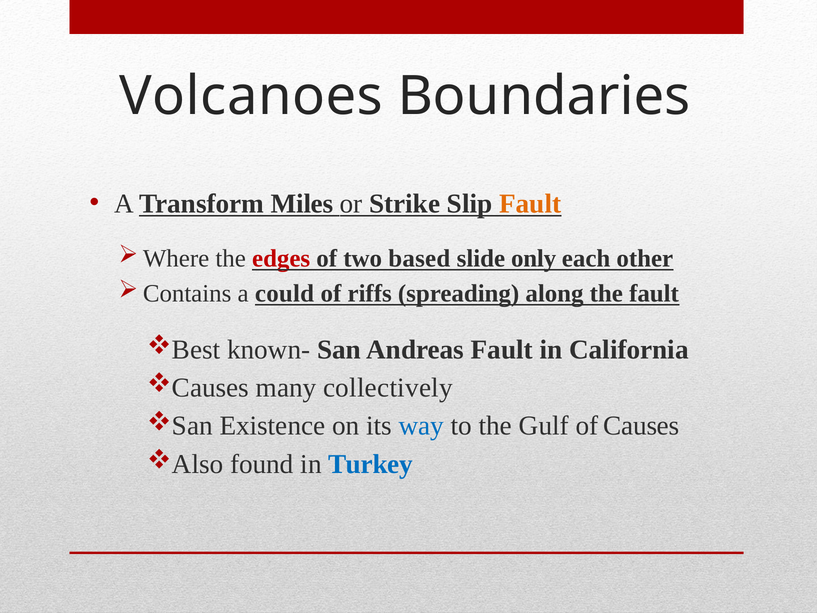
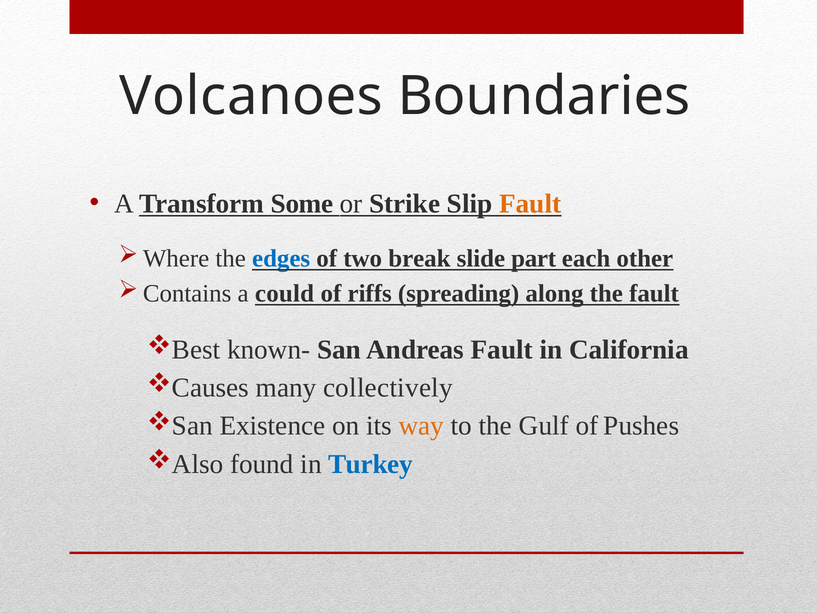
Miles: Miles -> Some (302, 203)
edges colour: red -> blue (281, 259)
based: based -> break (419, 259)
only: only -> part (534, 259)
way colour: blue -> orange (421, 426)
Causes: Causes -> Pushes (641, 426)
